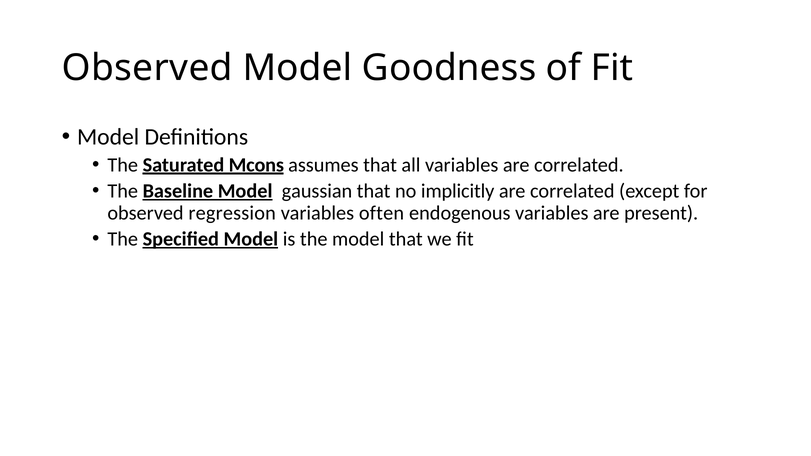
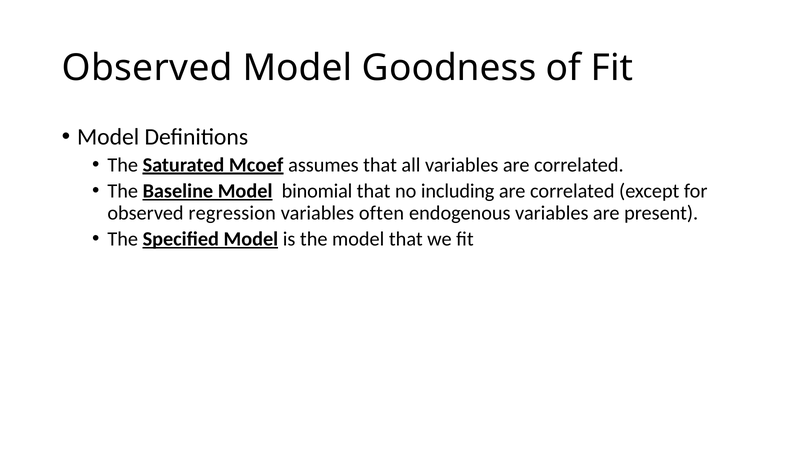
Mcons: Mcons -> Mcoef (256, 165)
gaussian: gaussian -> binomial (317, 191)
implicitly: implicitly -> including (458, 191)
